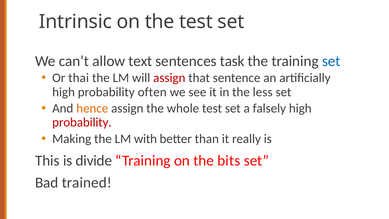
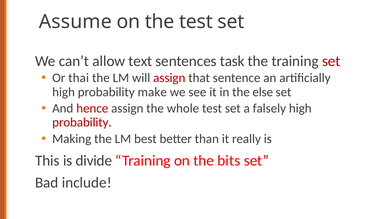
Intrinsic: Intrinsic -> Assume (75, 22)
set colour: blue -> red (331, 61)
often: often -> make (152, 92)
less: less -> else (263, 92)
hence colour: orange -> red (92, 108)
with: with -> best (145, 139)
trained: trained -> include (87, 182)
